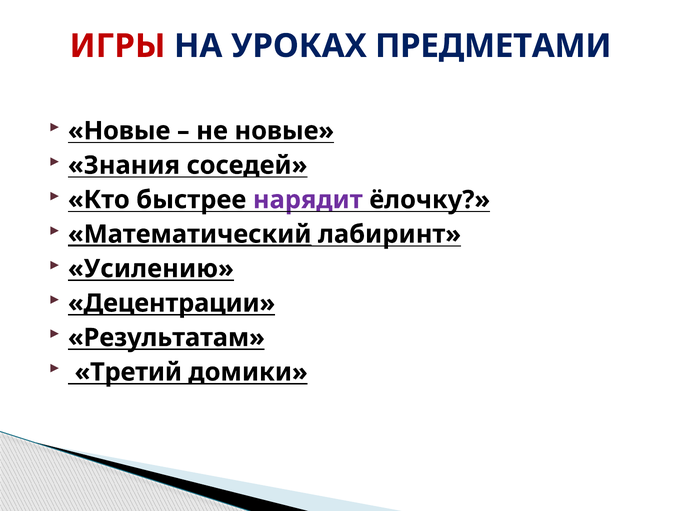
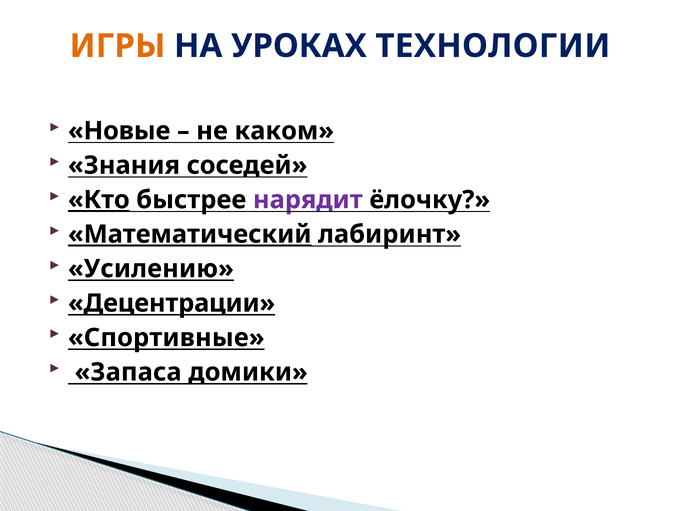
ИГРЫ colour: red -> orange (117, 46)
ПРЕДМЕТАМИ: ПРЕДМЕТАМИ -> ТЕХНОЛОГИИ (493, 46)
не новые: новые -> каком (284, 131)
Кто underline: none -> present (99, 200)
Результатам: Результатам -> Спортивные (166, 338)
Третий: Третий -> Запаса (128, 372)
